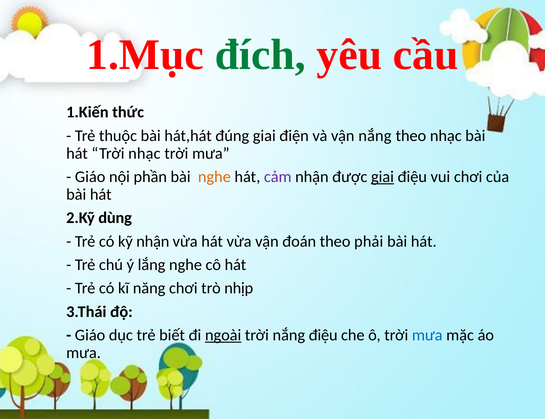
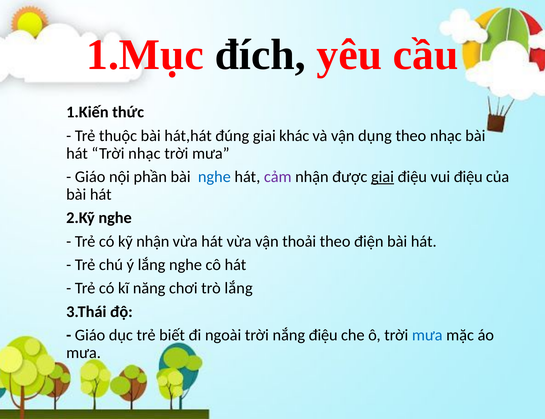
đích colour: green -> black (260, 55)
điện: điện -> khác (294, 136)
vận nắng: nắng -> dụng (375, 136)
nghe colour: orange -> blue (214, 177)
vui chơi: chơi -> điệu (468, 177)
2.Kỹ dùng: dùng -> nghe (115, 218)
đoán: đoán -> thoải (299, 241)
phải: phải -> điện (369, 241)
trò nhịp: nhịp -> lắng (239, 288)
ngoài underline: present -> none (223, 335)
